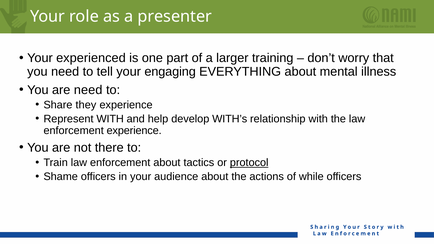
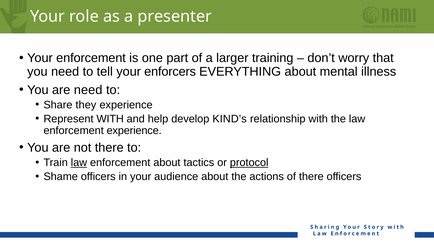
Your experienced: experienced -> enforcement (91, 58)
engaging: engaging -> enforcers (170, 72)
WITH’s: WITH’s -> KIND’s (230, 119)
law underline: none -> present (79, 163)
of while: while -> there (311, 177)
